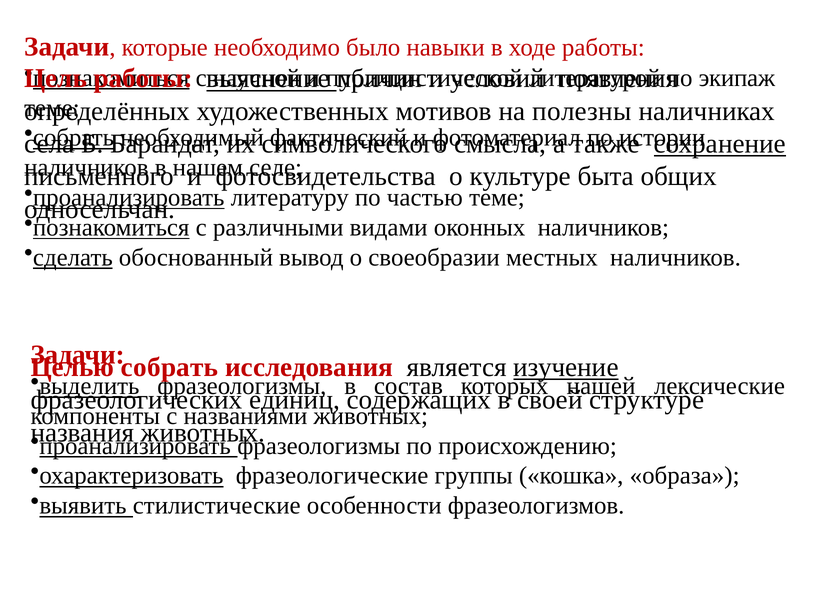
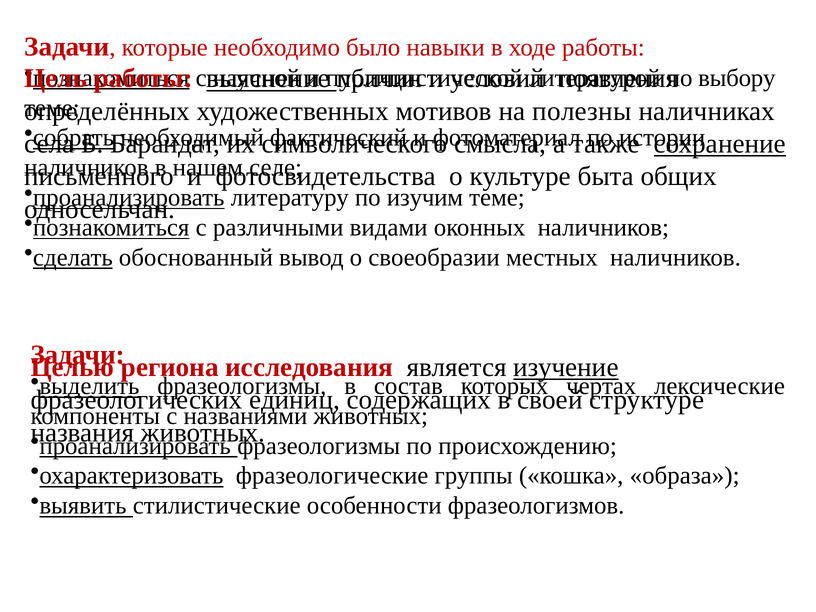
экипаж: экипаж -> выбору (737, 78)
частью: частью -> изучим (425, 198)
собрать: собрать -> региона (170, 367)
нашей: нашей -> чертах (601, 386)
